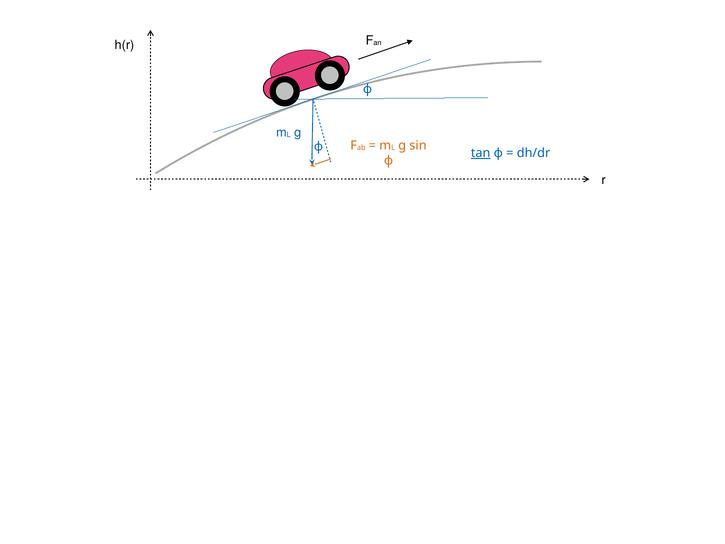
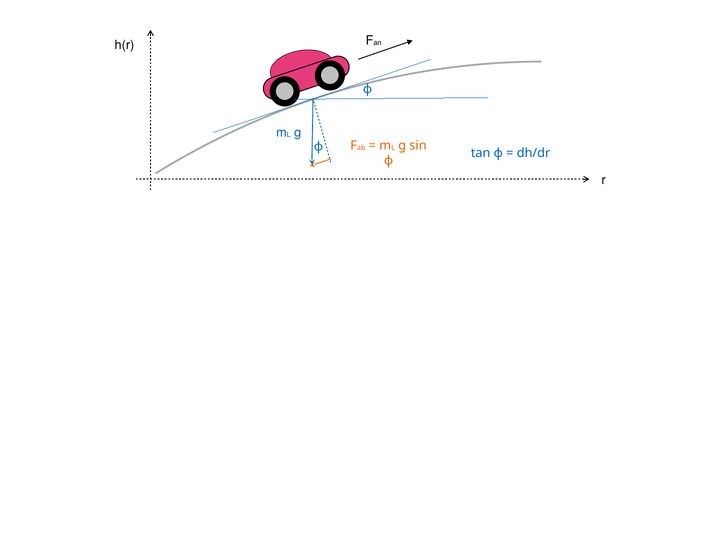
tan underline: present -> none (481, 153)
